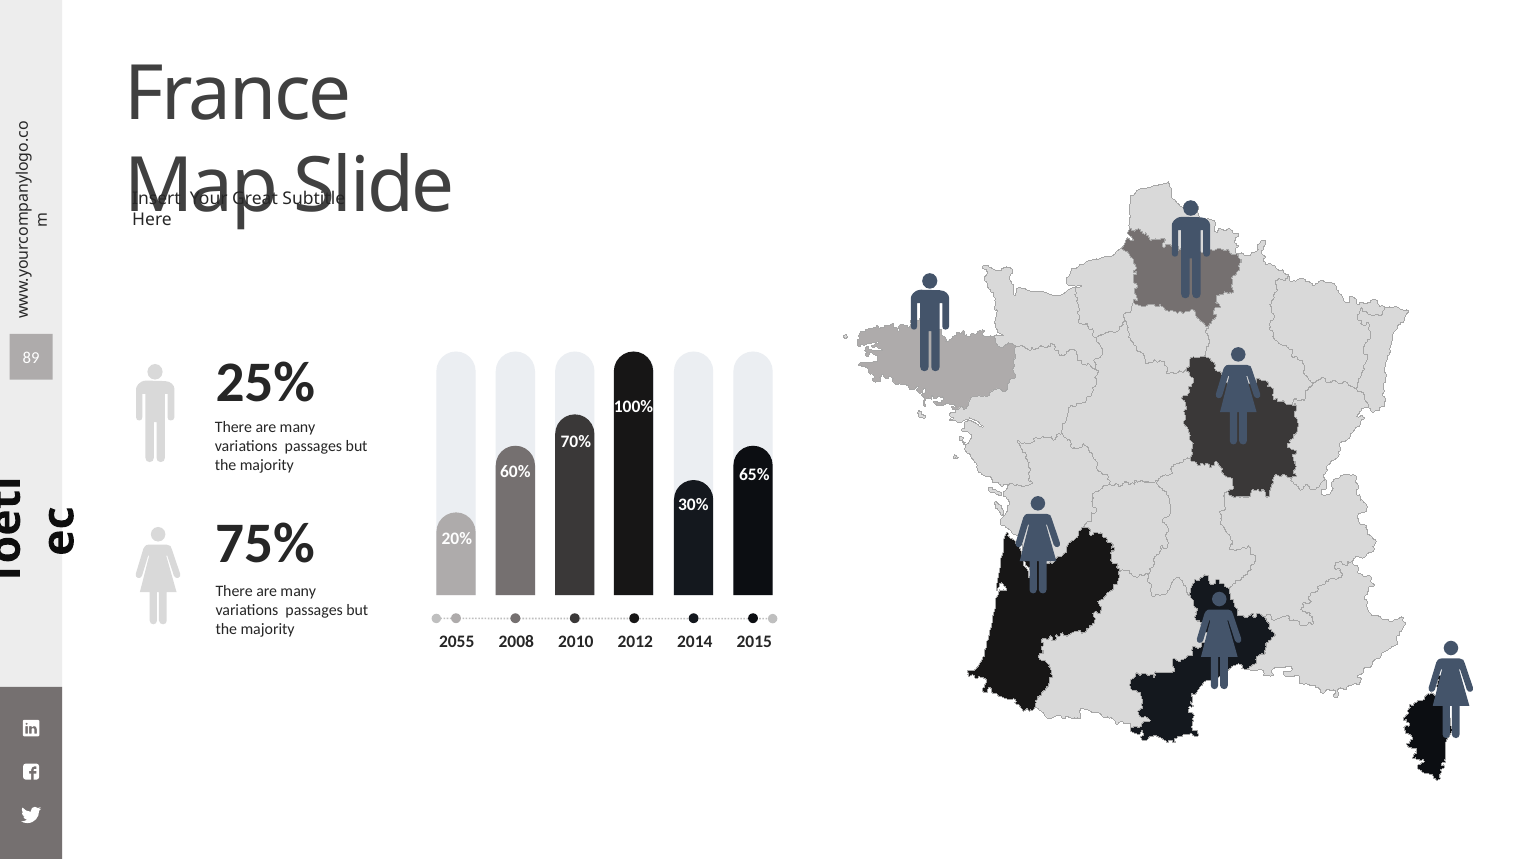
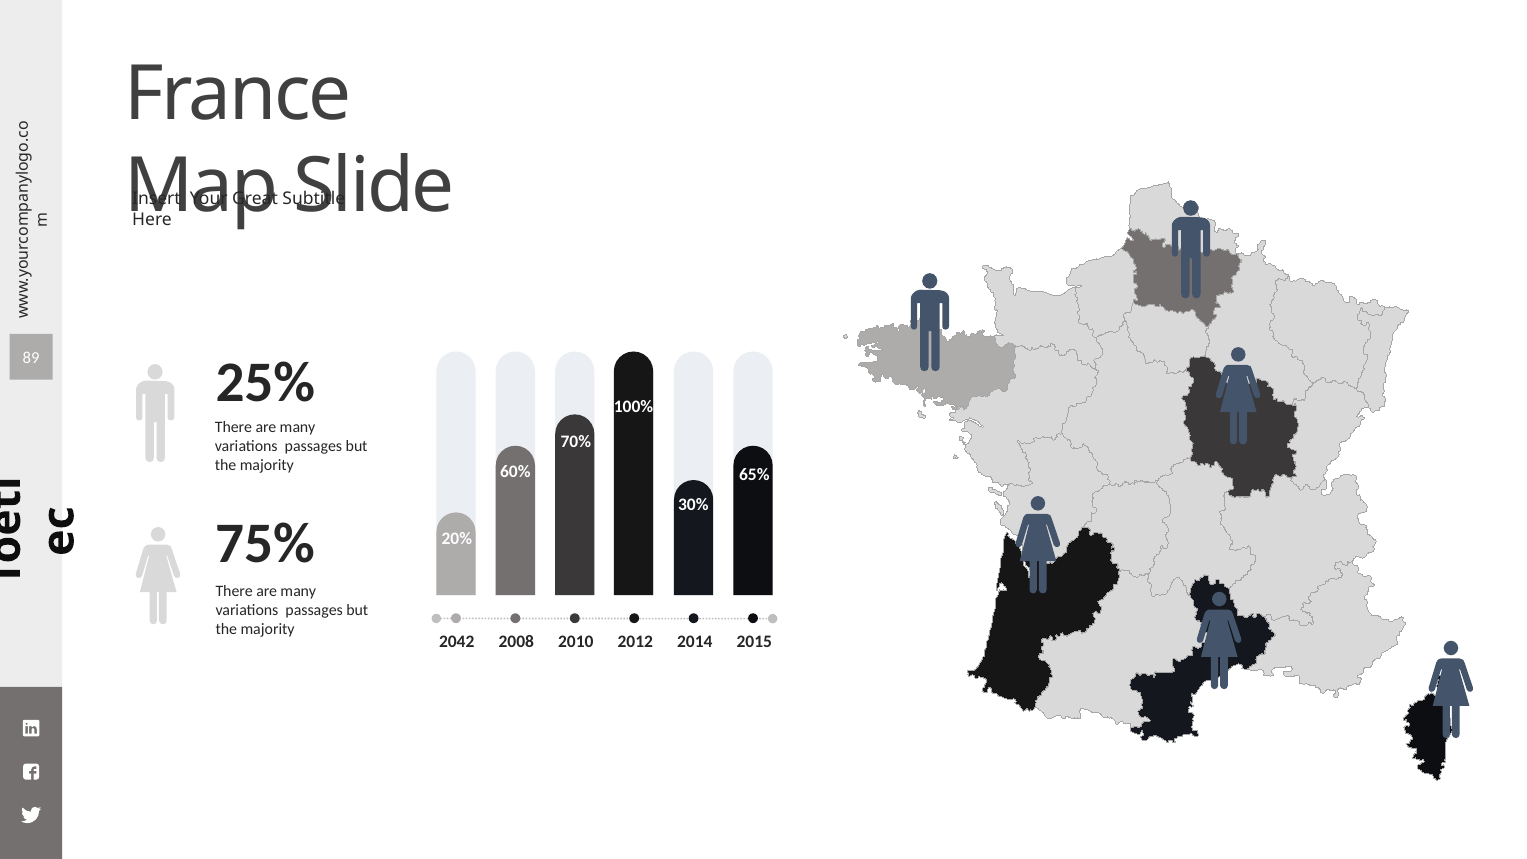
2055: 2055 -> 2042 (457, 641)
